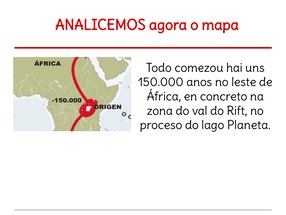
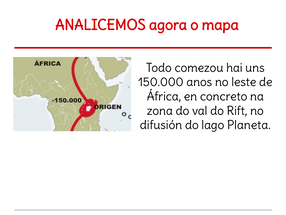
proceso: proceso -> difusión (161, 125)
